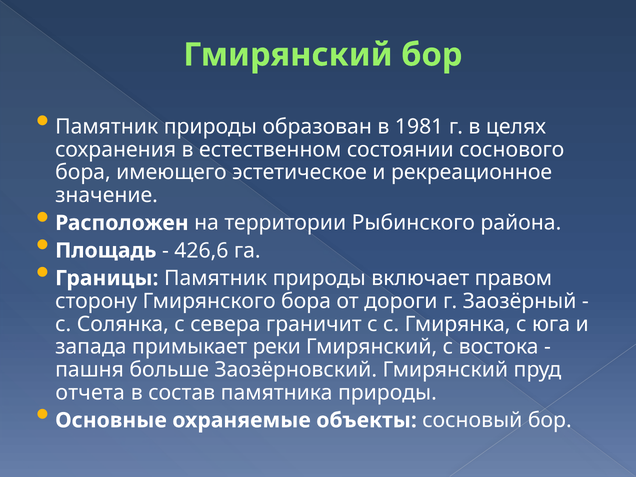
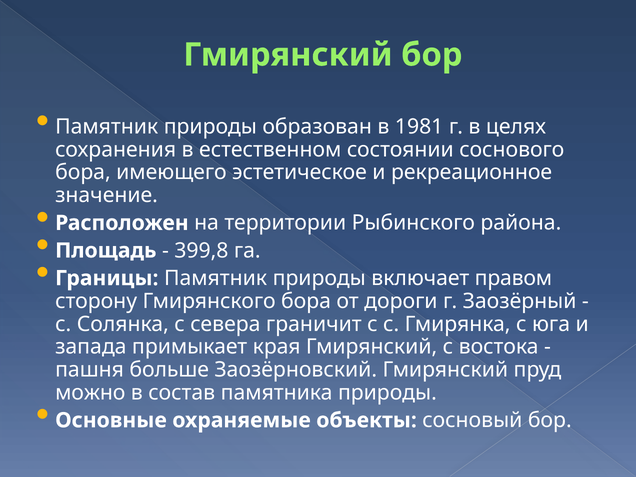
426,6: 426,6 -> 399,8 (201, 251)
реки: реки -> края (277, 347)
отчета: отчета -> можно (90, 393)
